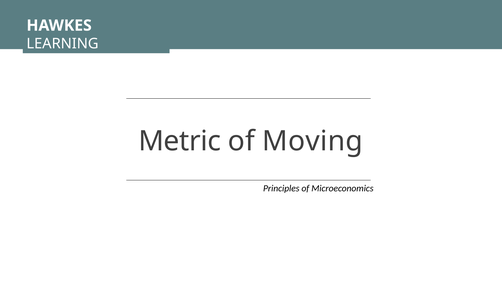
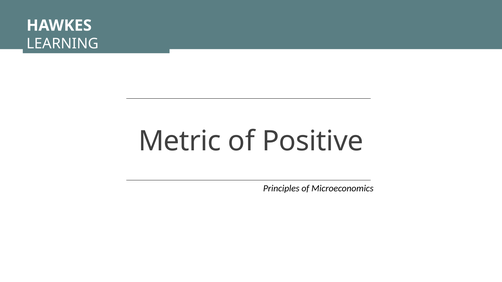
Moving: Moving -> Positive (313, 141)
